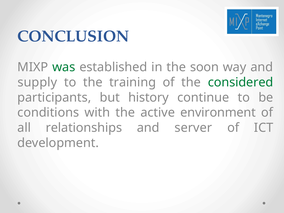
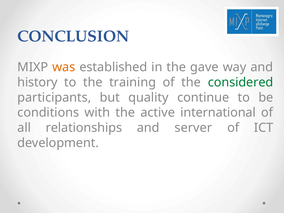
was colour: green -> orange (64, 67)
soon: soon -> gave (204, 67)
supply: supply -> history (37, 82)
history: history -> quality (148, 97)
environment: environment -> international (218, 113)
